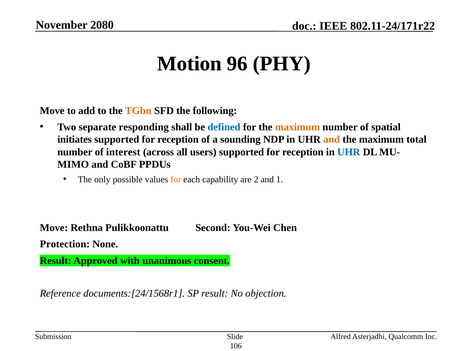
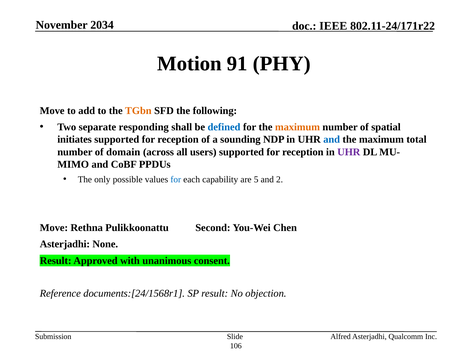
2080: 2080 -> 2034 (102, 25)
96: 96 -> 91 (237, 64)
and colour: orange -> blue (332, 140)
interest: interest -> domain (123, 152)
UHR colour: blue -> purple (349, 152)
for colour: orange -> blue (176, 179)
2: 2 -> 5 (256, 179)
1: 1 -> 2 (280, 179)
Protection: Protection -> Asterjadhi (65, 244)
